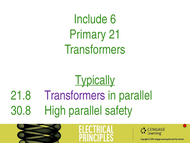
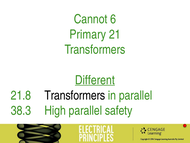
Include: Include -> Cannot (91, 19)
Typically: Typically -> Different (95, 80)
Transformers colour: purple -> black (75, 95)
30.8: 30.8 -> 38.3 (21, 110)
